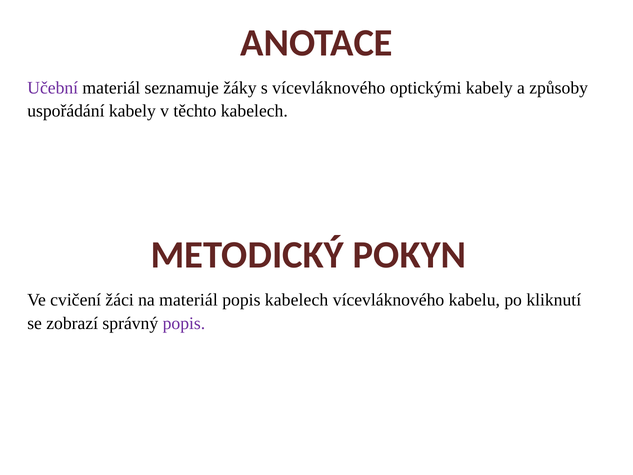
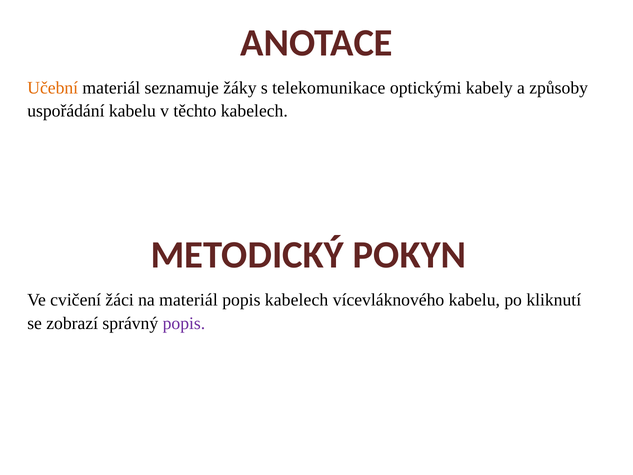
Učební colour: purple -> orange (53, 88)
s vícevláknového: vícevláknového -> telekomunikace (329, 88)
uspořádání kabely: kabely -> kabelu (132, 111)
